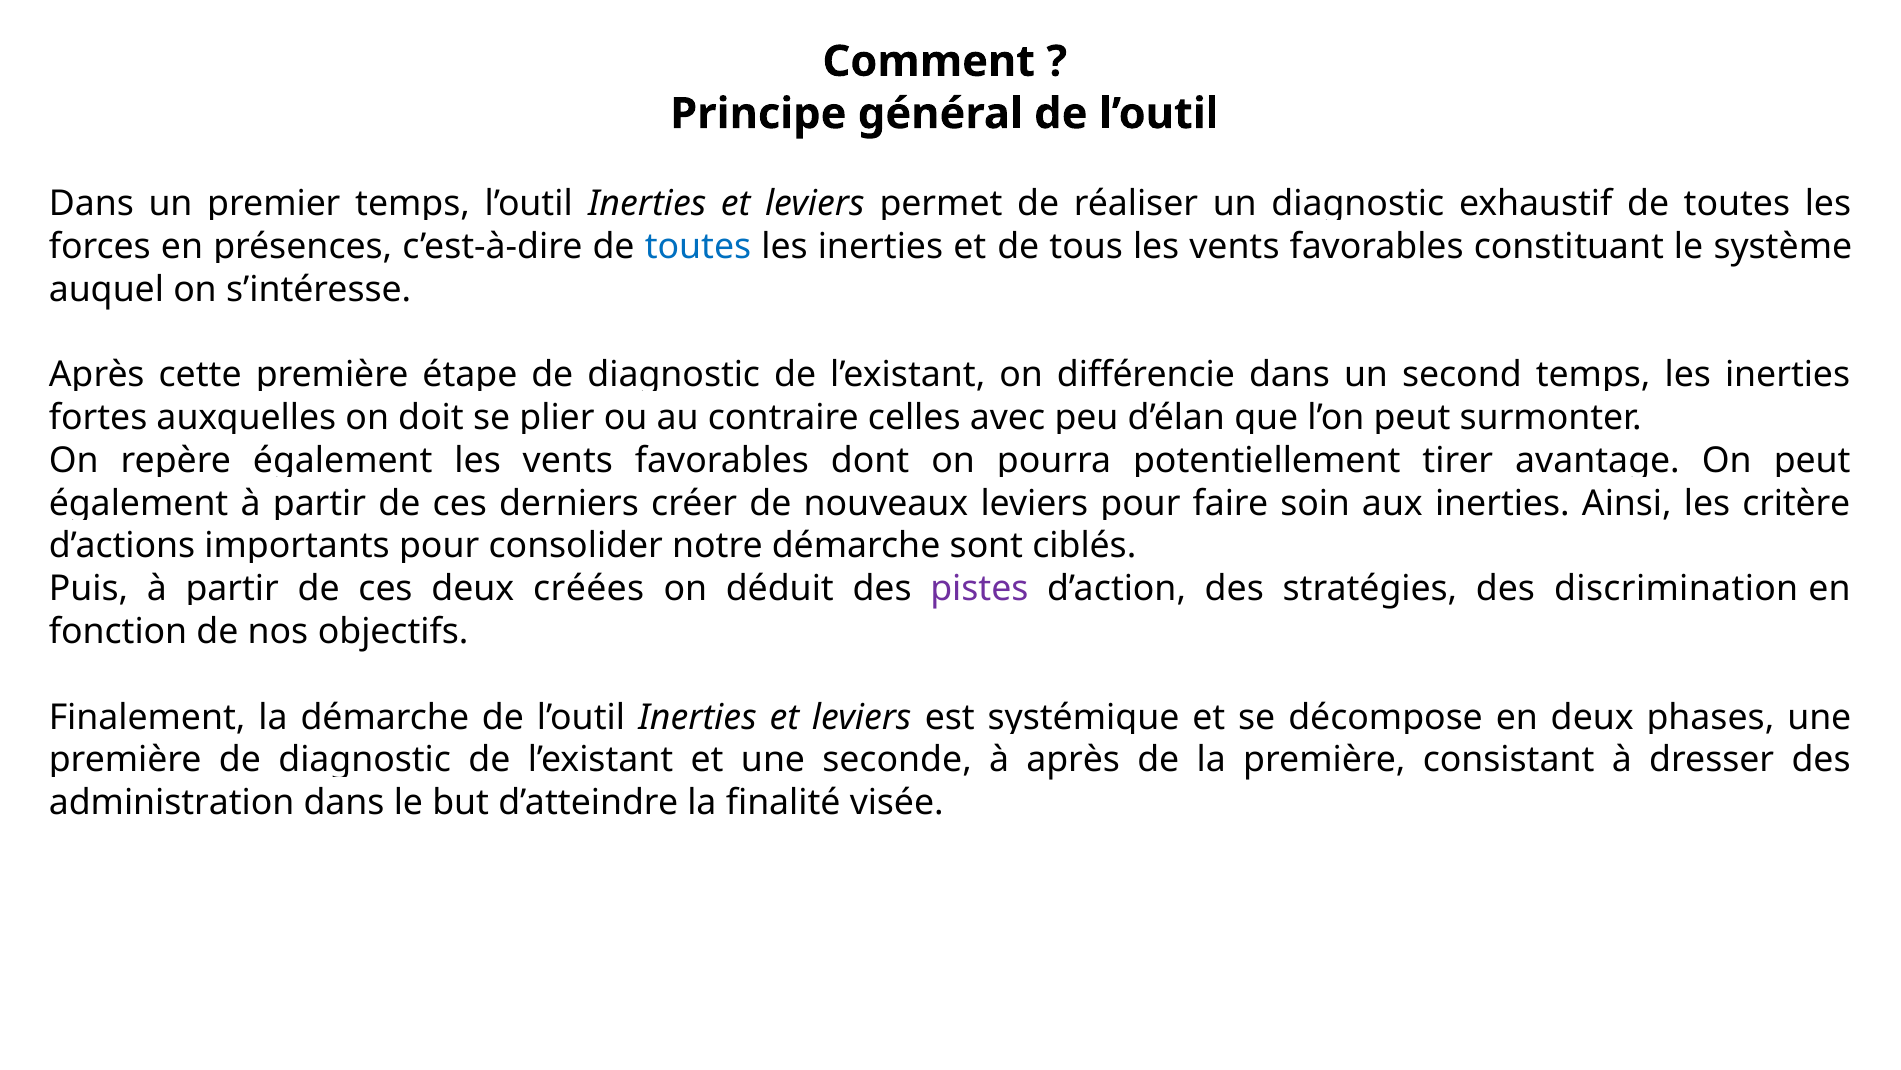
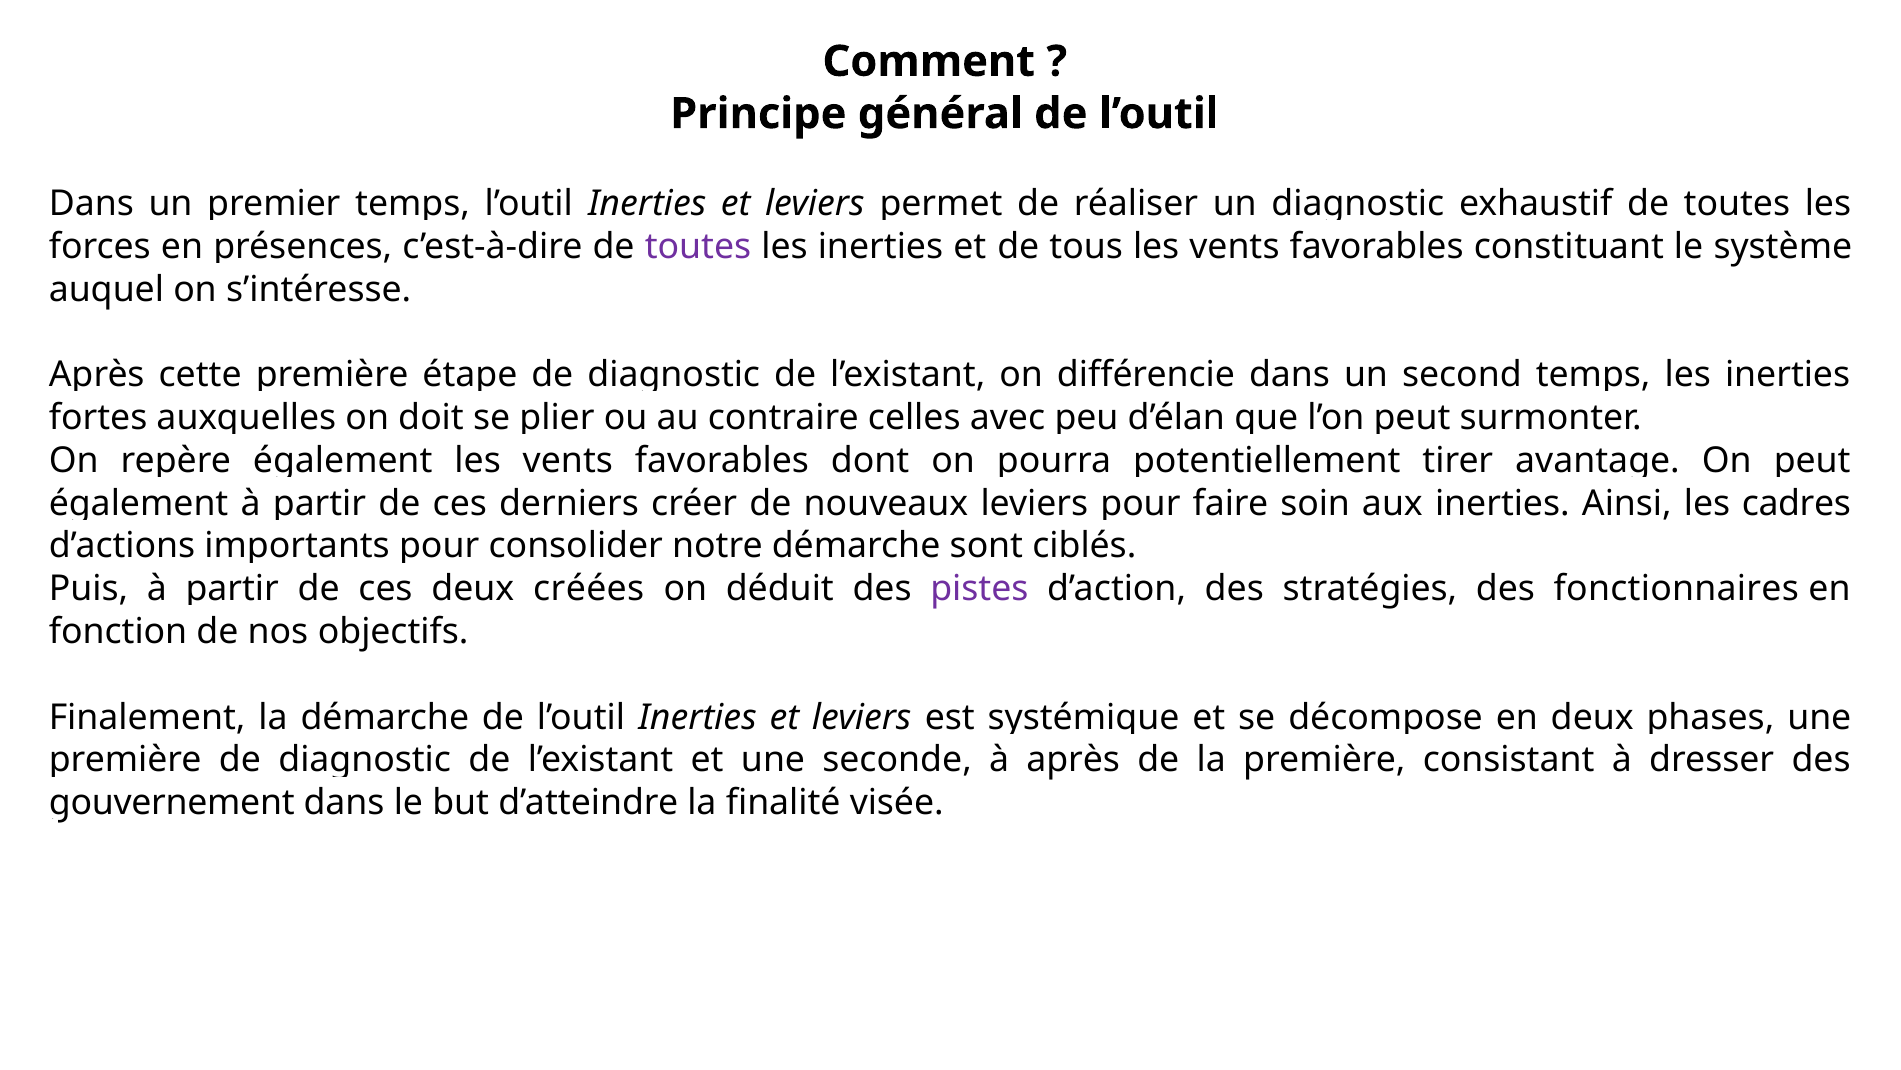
toutes colour: blue -> purple (698, 246)
critère: critère -> cadres (1796, 503)
discrimination: discrimination -> fonctionnaires (1676, 588)
administration: administration -> gouvernement (172, 802)
